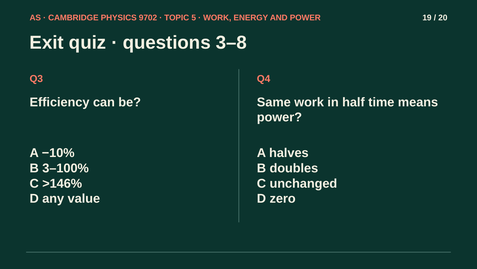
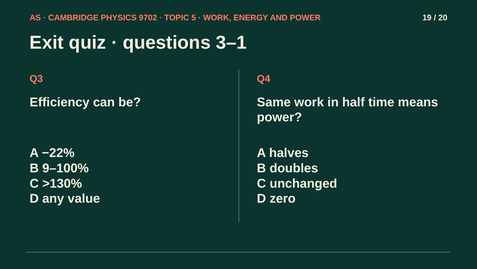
3–8: 3–8 -> 3–1 (231, 43)
−10%: −10% -> −22% (58, 153)
3–100%: 3–100% -> 9–100% (66, 168)
>146%: >146% -> >130% (62, 183)
